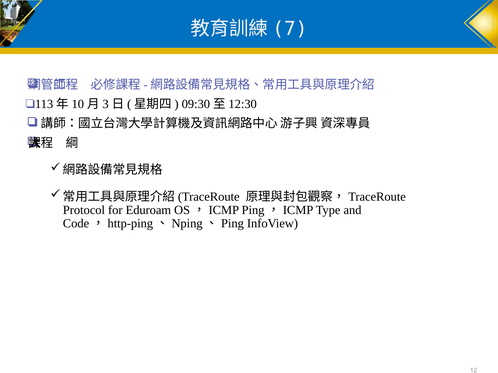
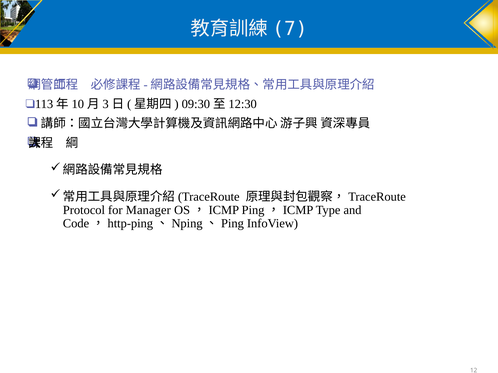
Eduroam: Eduroam -> Manager (148, 210)
